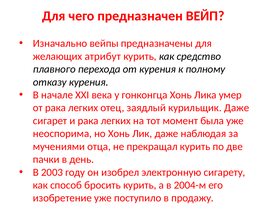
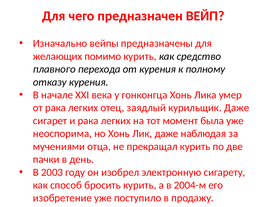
атрибут: атрибут -> помимо (103, 56)
